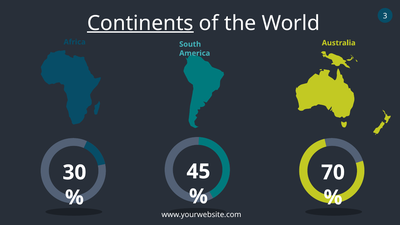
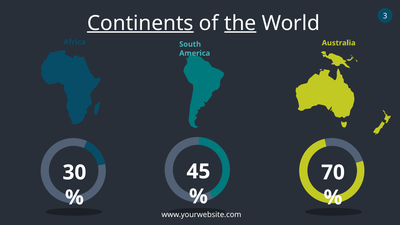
the underline: none -> present (240, 23)
